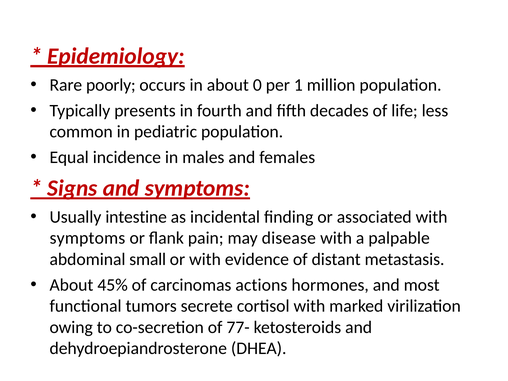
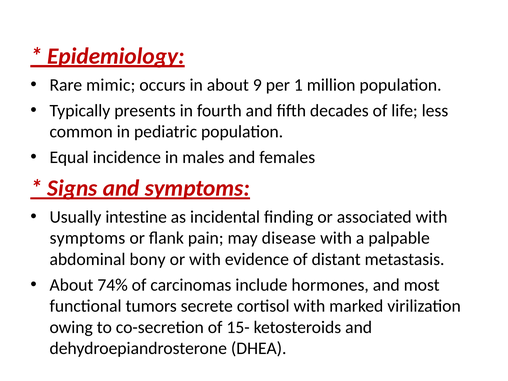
poorly: poorly -> mimic (111, 85)
0: 0 -> 9 (257, 85)
small: small -> bony (148, 259)
45%: 45% -> 74% (113, 285)
actions: actions -> include (261, 285)
77-: 77- -> 15- (238, 327)
